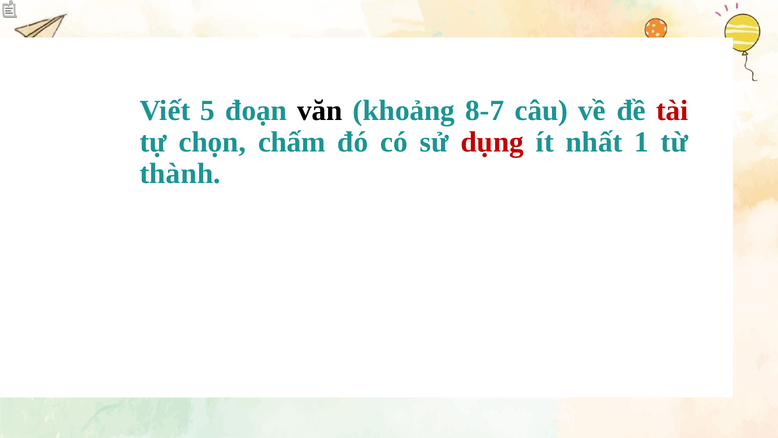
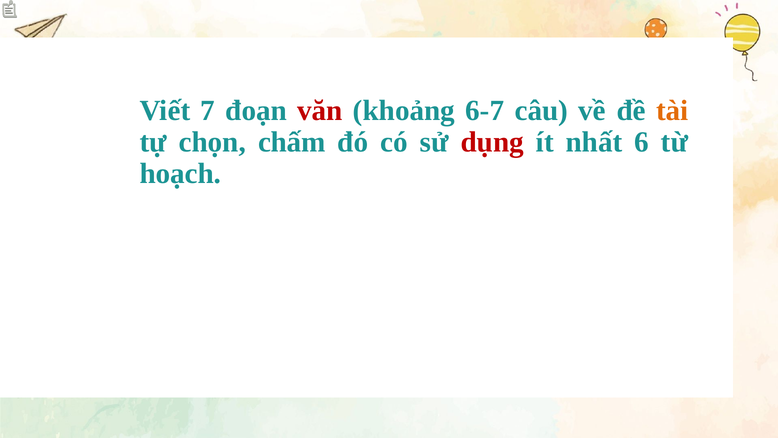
5: 5 -> 7 (208, 111)
văn colour: black -> red (320, 111)
8-7: 8-7 -> 6-7 (485, 111)
tài colour: red -> orange (672, 111)
1: 1 -> 6 (642, 142)
thành: thành -> hoạch (180, 174)
